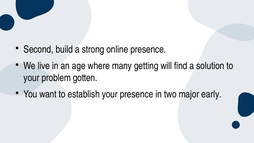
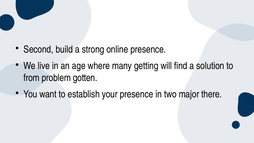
your: your -> from (32, 78)
early: early -> there (212, 94)
